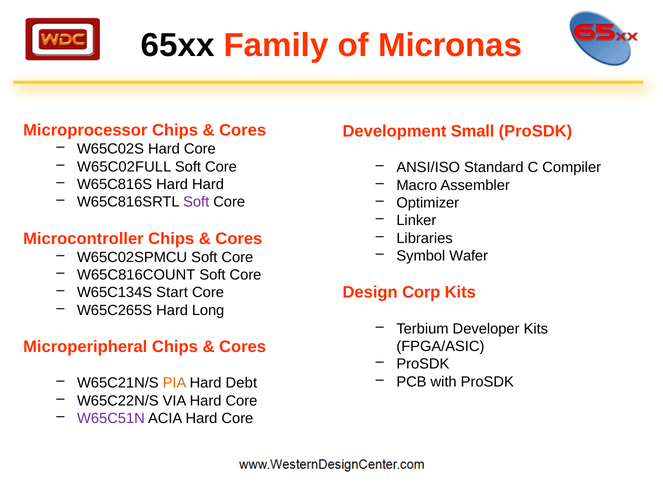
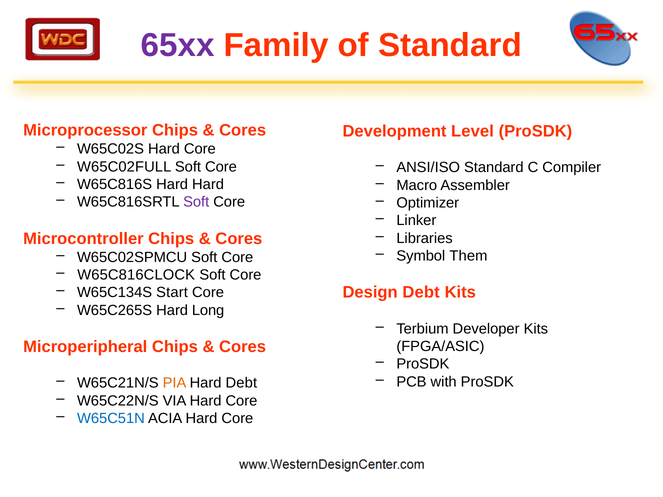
65xx colour: black -> purple (178, 45)
of Micronas: Micronas -> Standard (450, 45)
Small: Small -> Level (472, 131)
Wafer: Wafer -> Them (468, 256)
W65C816COUNT: W65C816COUNT -> W65C816CLOCK (136, 275)
Design Corp: Corp -> Debt (421, 293)
W65C51N colour: purple -> blue (111, 419)
